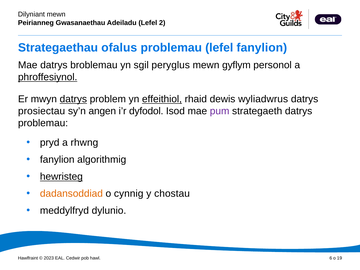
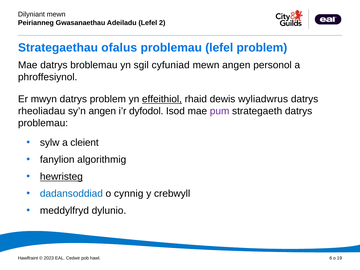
lefel fanylion: fanylion -> problem (262, 48)
peryglus: peryglus -> cyfuniad (171, 65)
mewn gyflym: gyflym -> angen (236, 65)
phroffesiynol underline: present -> none (48, 77)
datrys underline: present -> none (73, 99)
prosiectau: prosiectau -> rheoliadau (42, 111)
pryd: pryd -> sylw (50, 143)
rhwng: rhwng -> cleient (85, 143)
dadansoddiad colour: orange -> blue (71, 194)
chostau: chostau -> crebwyll (172, 194)
